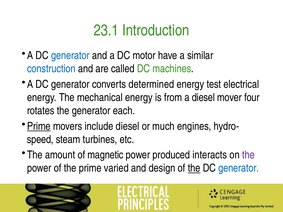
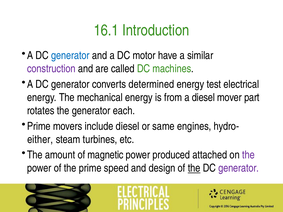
23.1: 23.1 -> 16.1 (106, 30)
construction colour: blue -> purple (51, 69)
four: four -> part (252, 98)
Prime underline: present -> none (39, 126)
much: much -> same (163, 126)
speed: speed -> either (40, 140)
interacts: interacts -> attached (210, 155)
varied: varied -> speed (116, 168)
generator colour: blue -> purple (239, 168)
